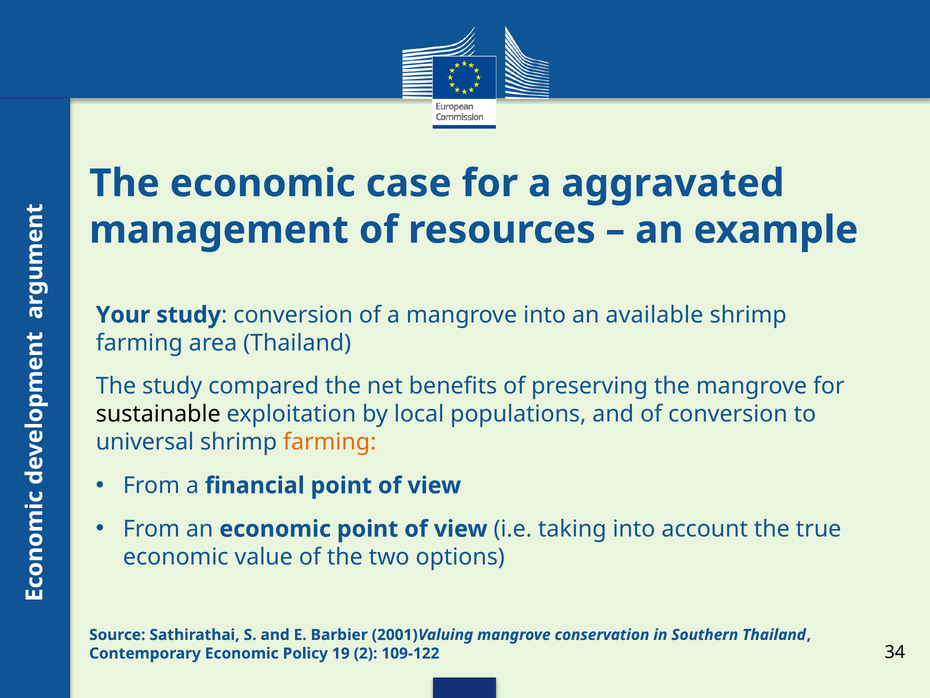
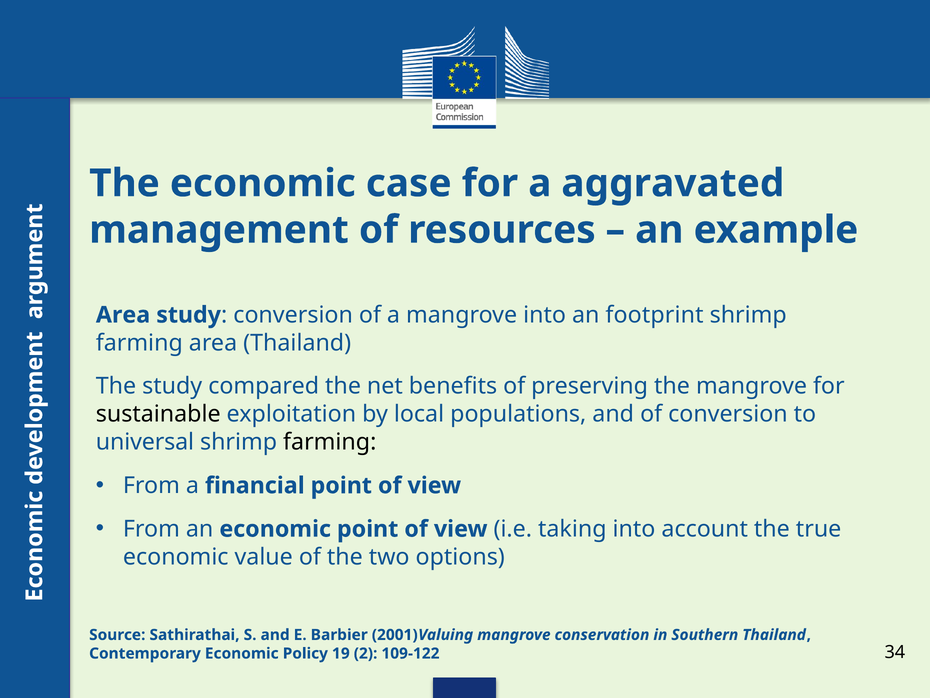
Your: Your -> Area (123, 315)
available: available -> footprint (654, 315)
farming colour: orange -> black (330, 442)
